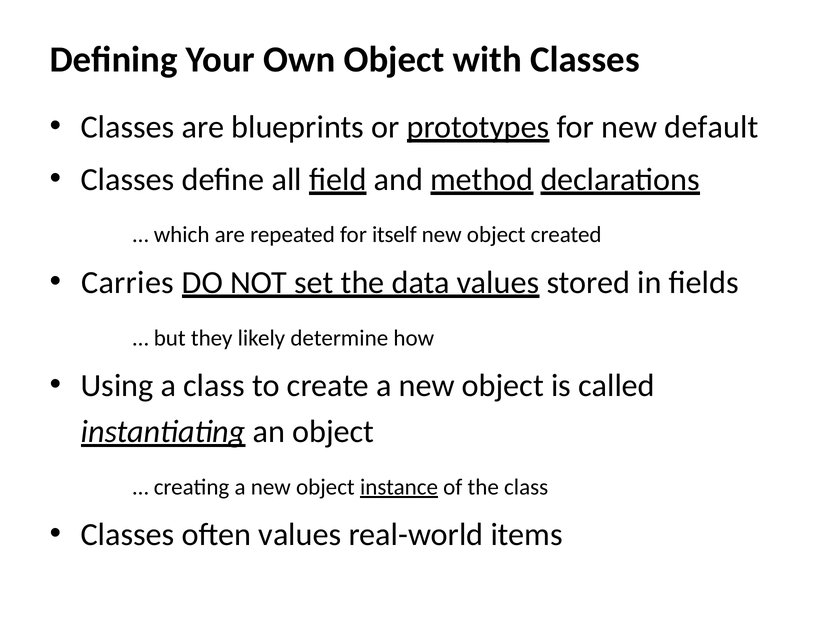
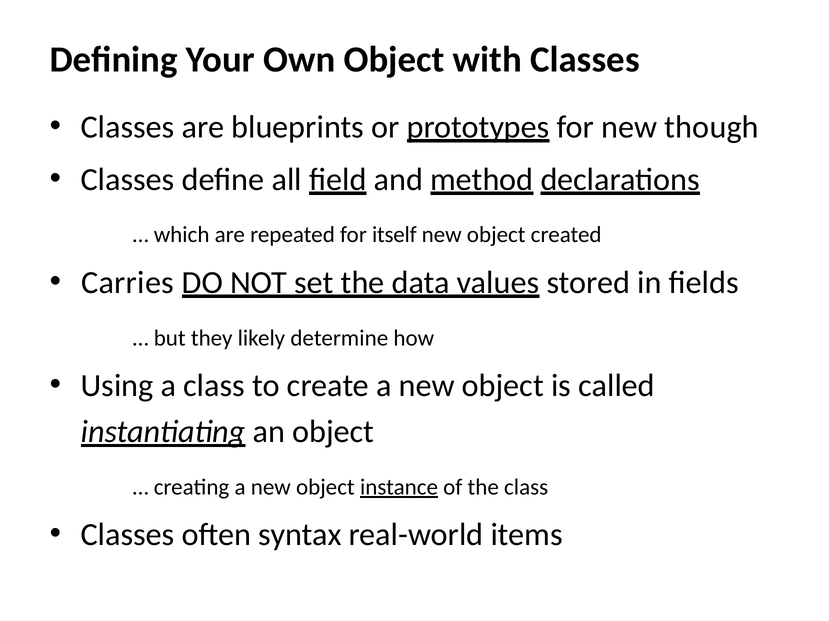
default: default -> though (712, 127)
often values: values -> syntax (300, 535)
